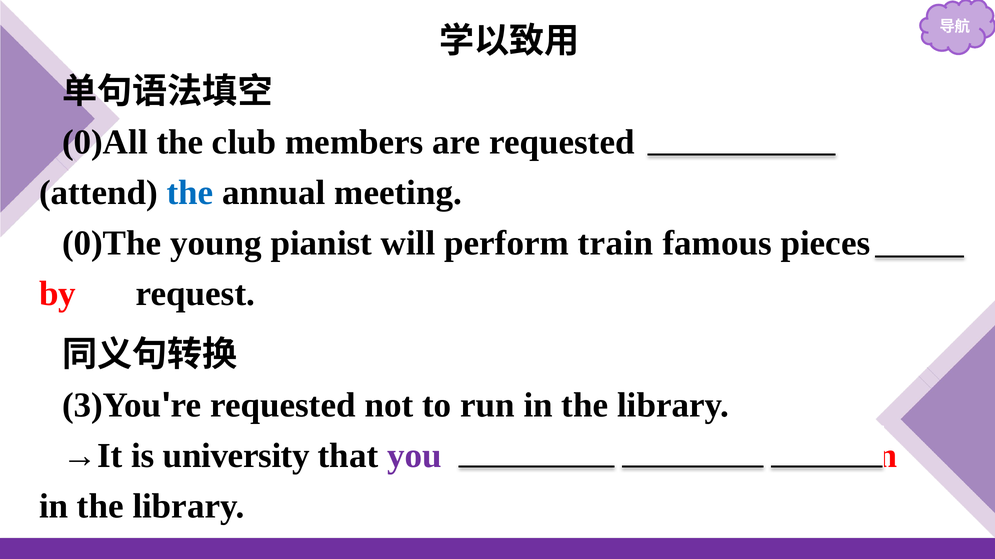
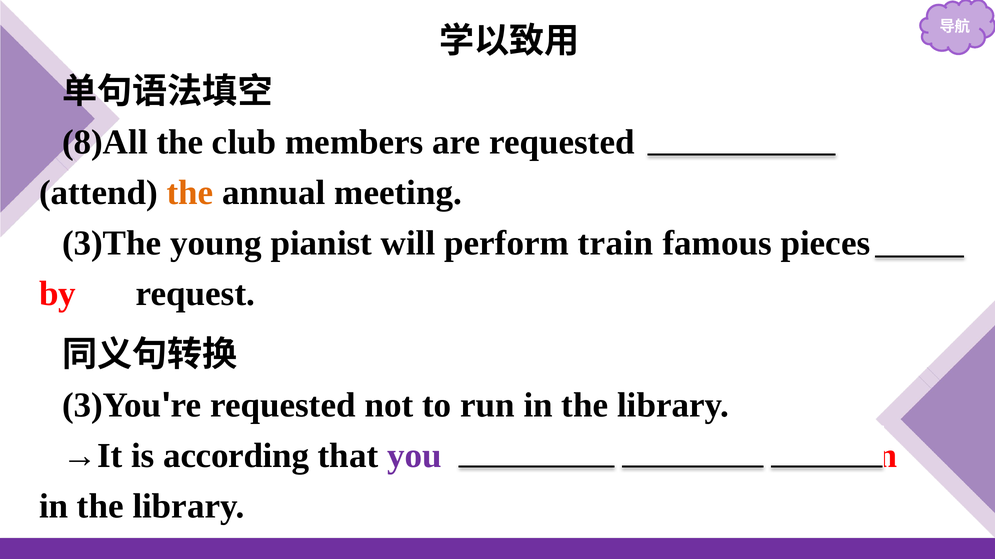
0)All: 0)All -> 8)All (105, 142)
the colour: blue -> orange (190, 193)
0)The: 0)The -> 3)The (112, 243)
university: university -> according (236, 456)
